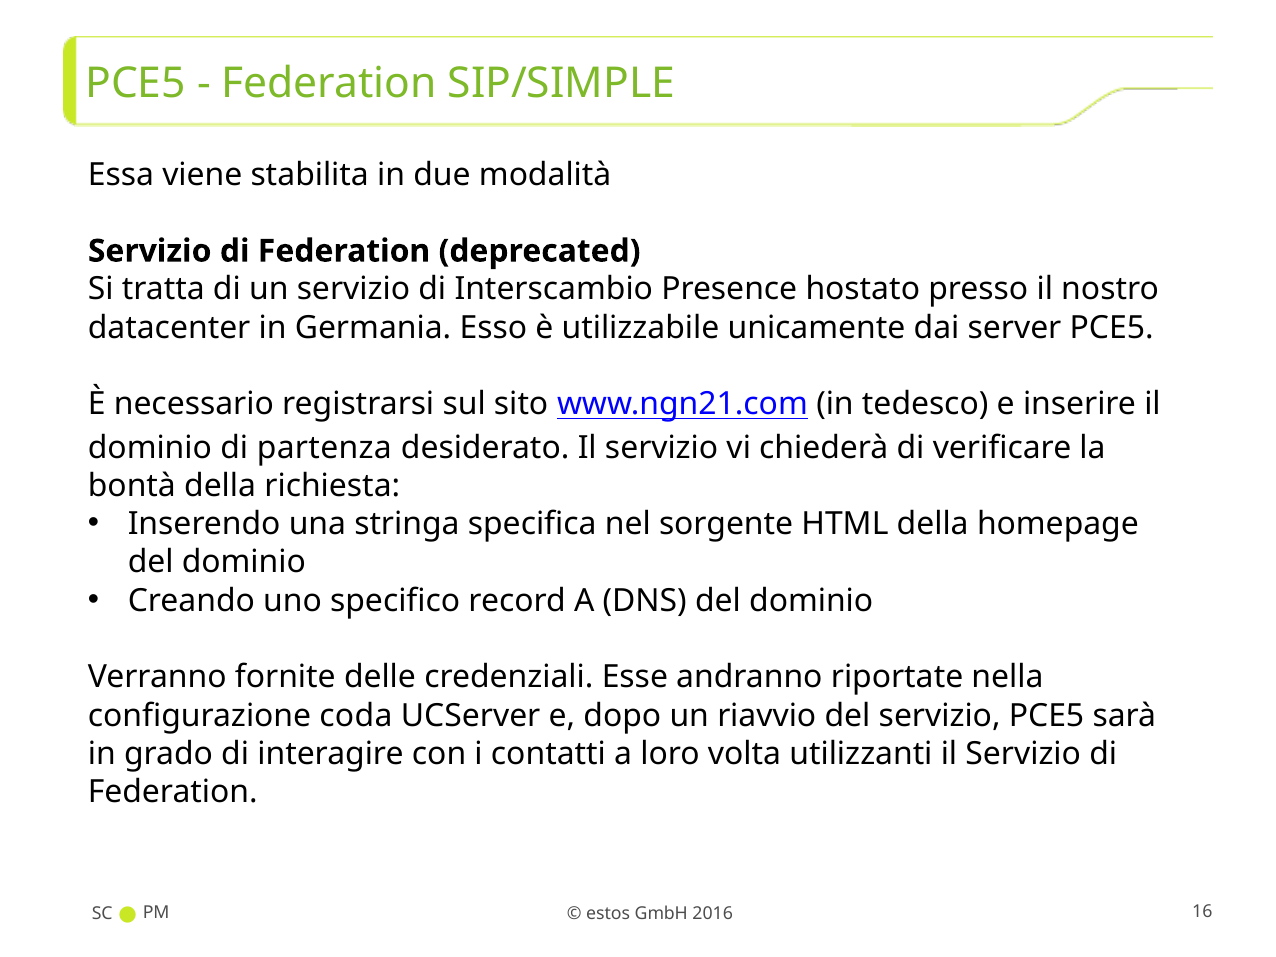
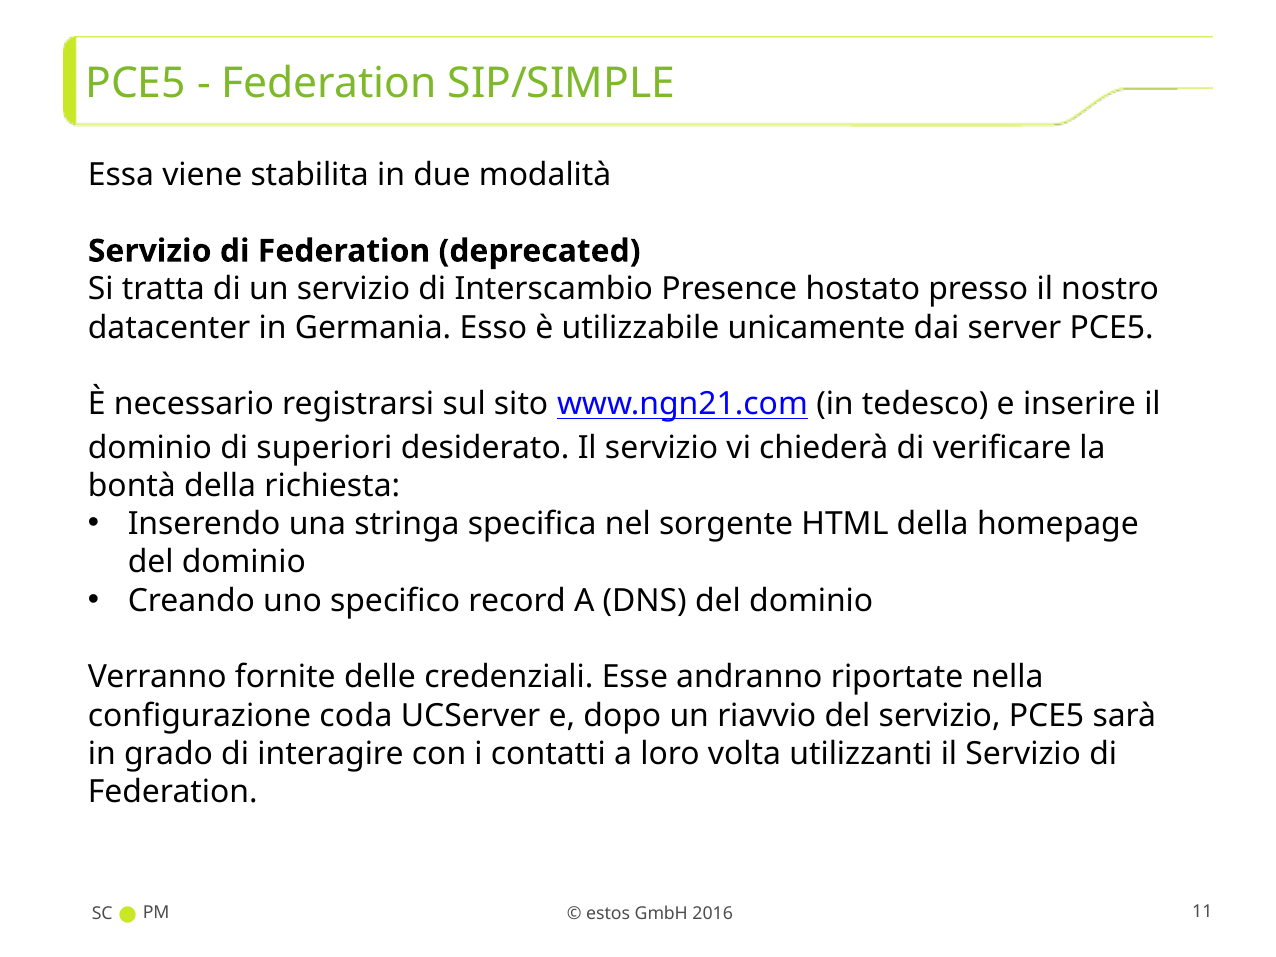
partenza: partenza -> superiori (324, 448)
16: 16 -> 11 (1202, 912)
